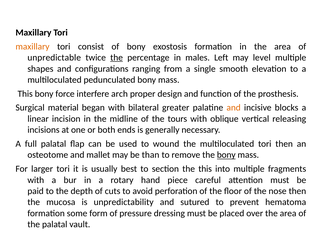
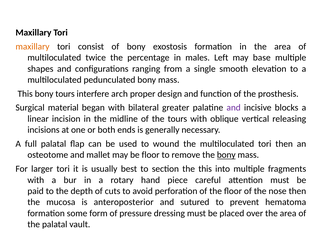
unpredictable: unpredictable -> multiloculated (54, 58)
the underline: present -> none (117, 58)
level: level -> base (262, 58)
bony force: force -> tours (65, 94)
and colour: orange -> purple (234, 108)
be than: than -> floor (151, 155)
unpredictability: unpredictability -> anteroposterior (124, 202)
